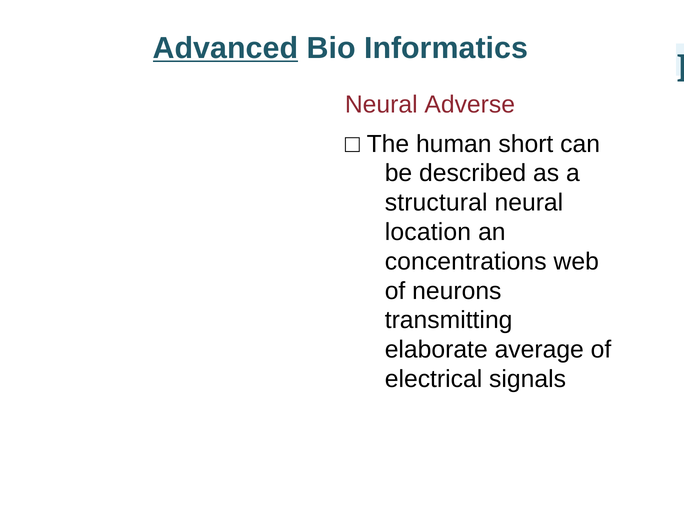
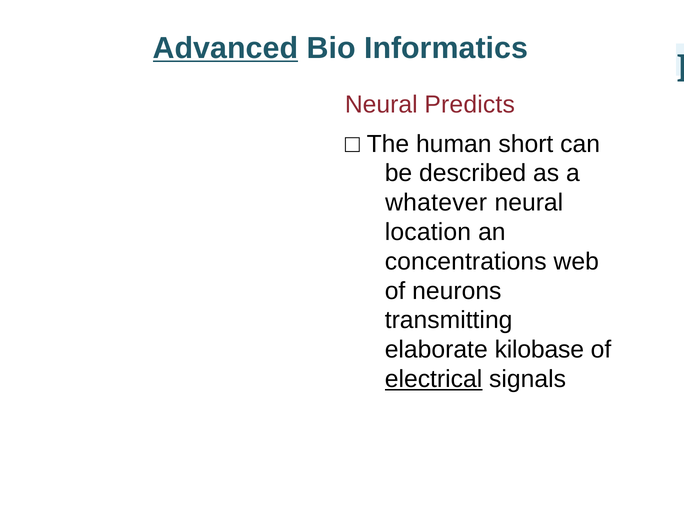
Adverse: Adverse -> Predicts (470, 105)
structural: structural -> whatever (436, 203)
average: average -> kilobase (539, 350)
electrical underline: none -> present (434, 379)
